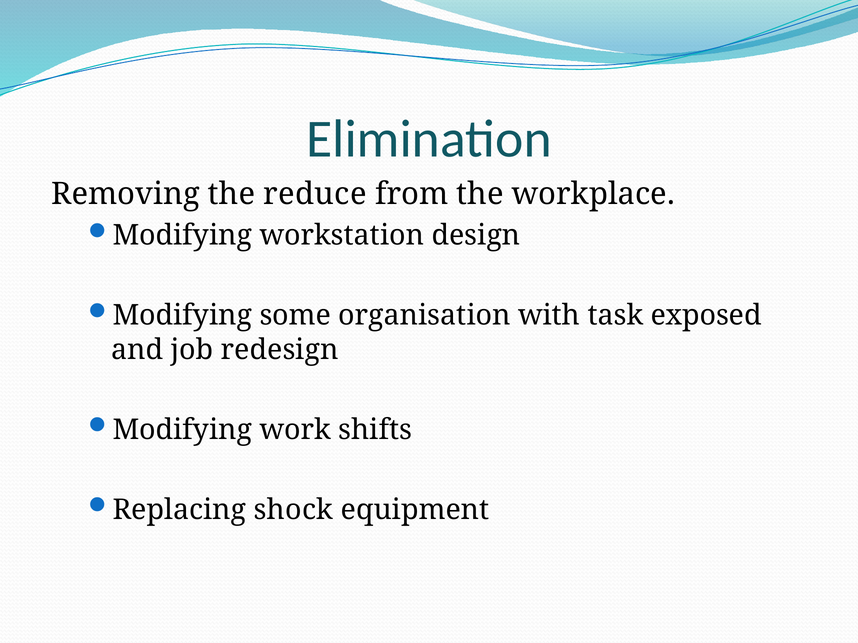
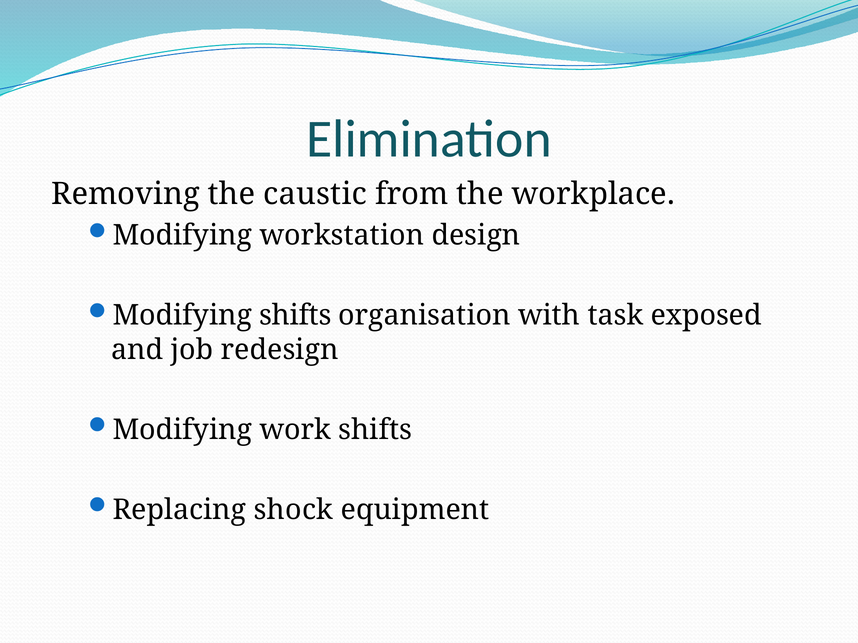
reduce: reduce -> caustic (315, 194)
Modifying some: some -> shifts (295, 316)
